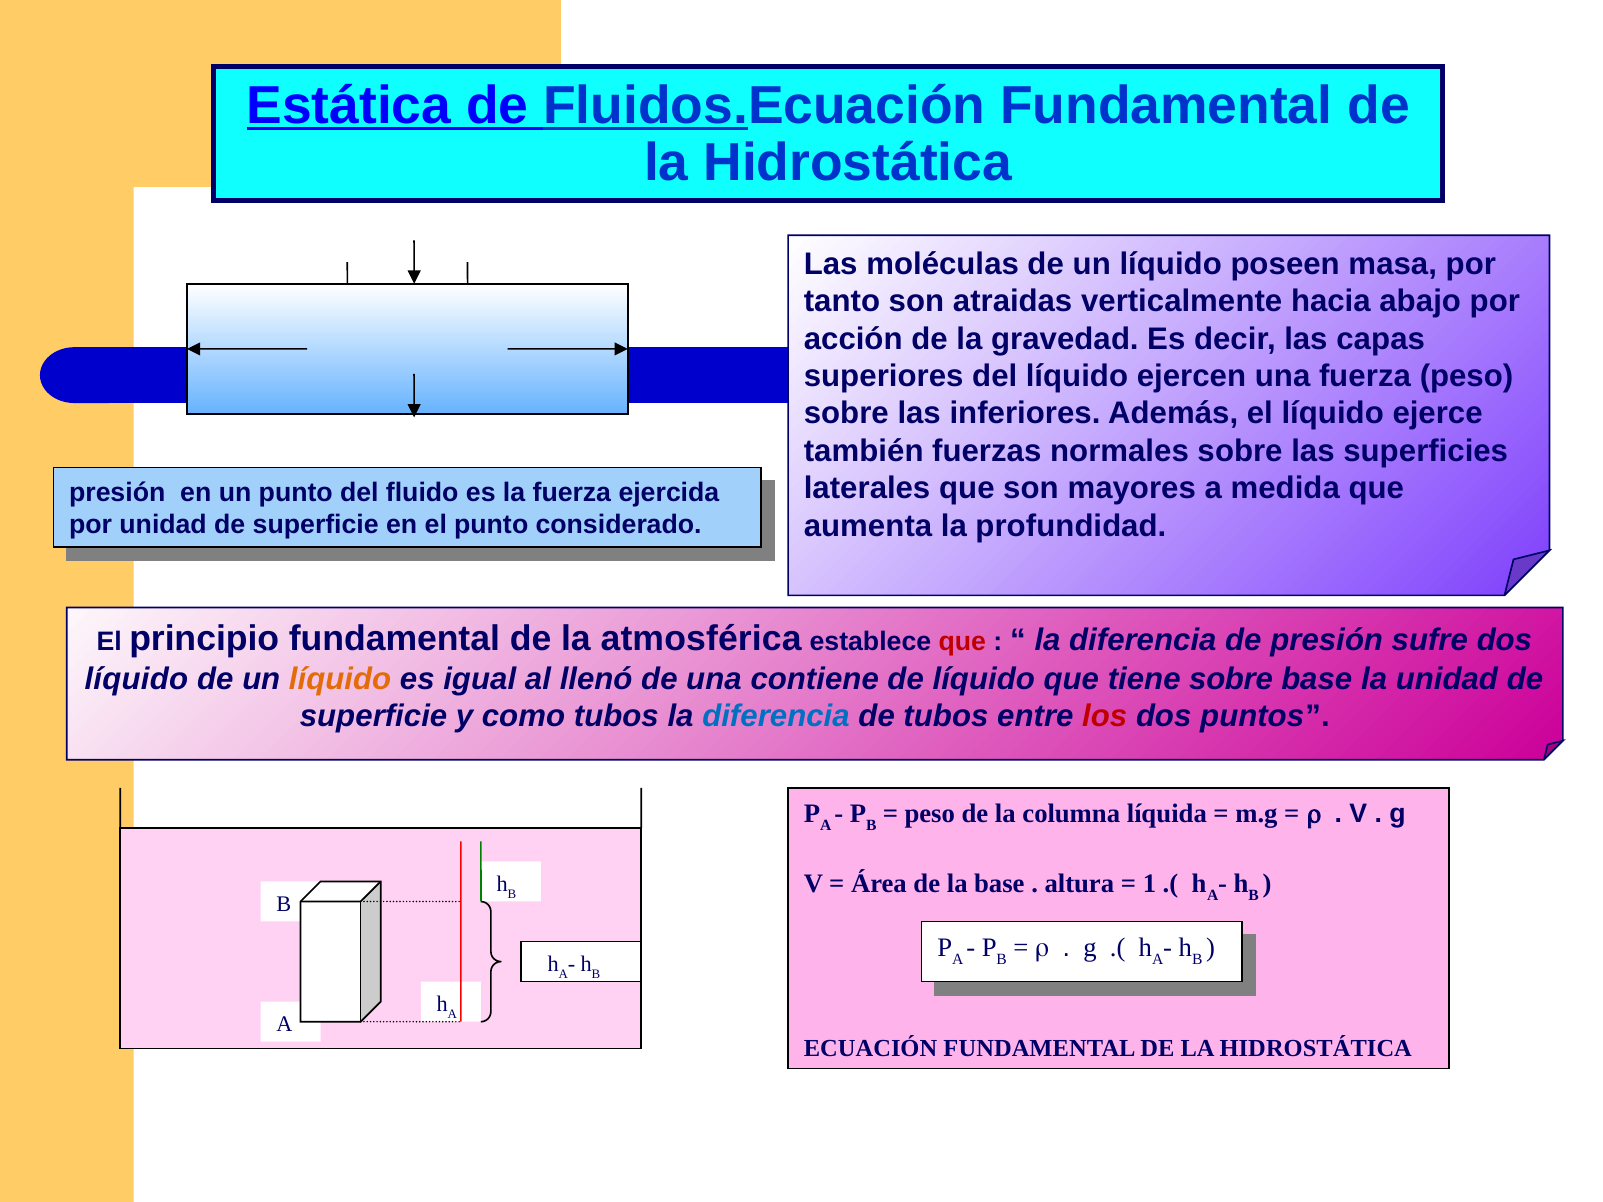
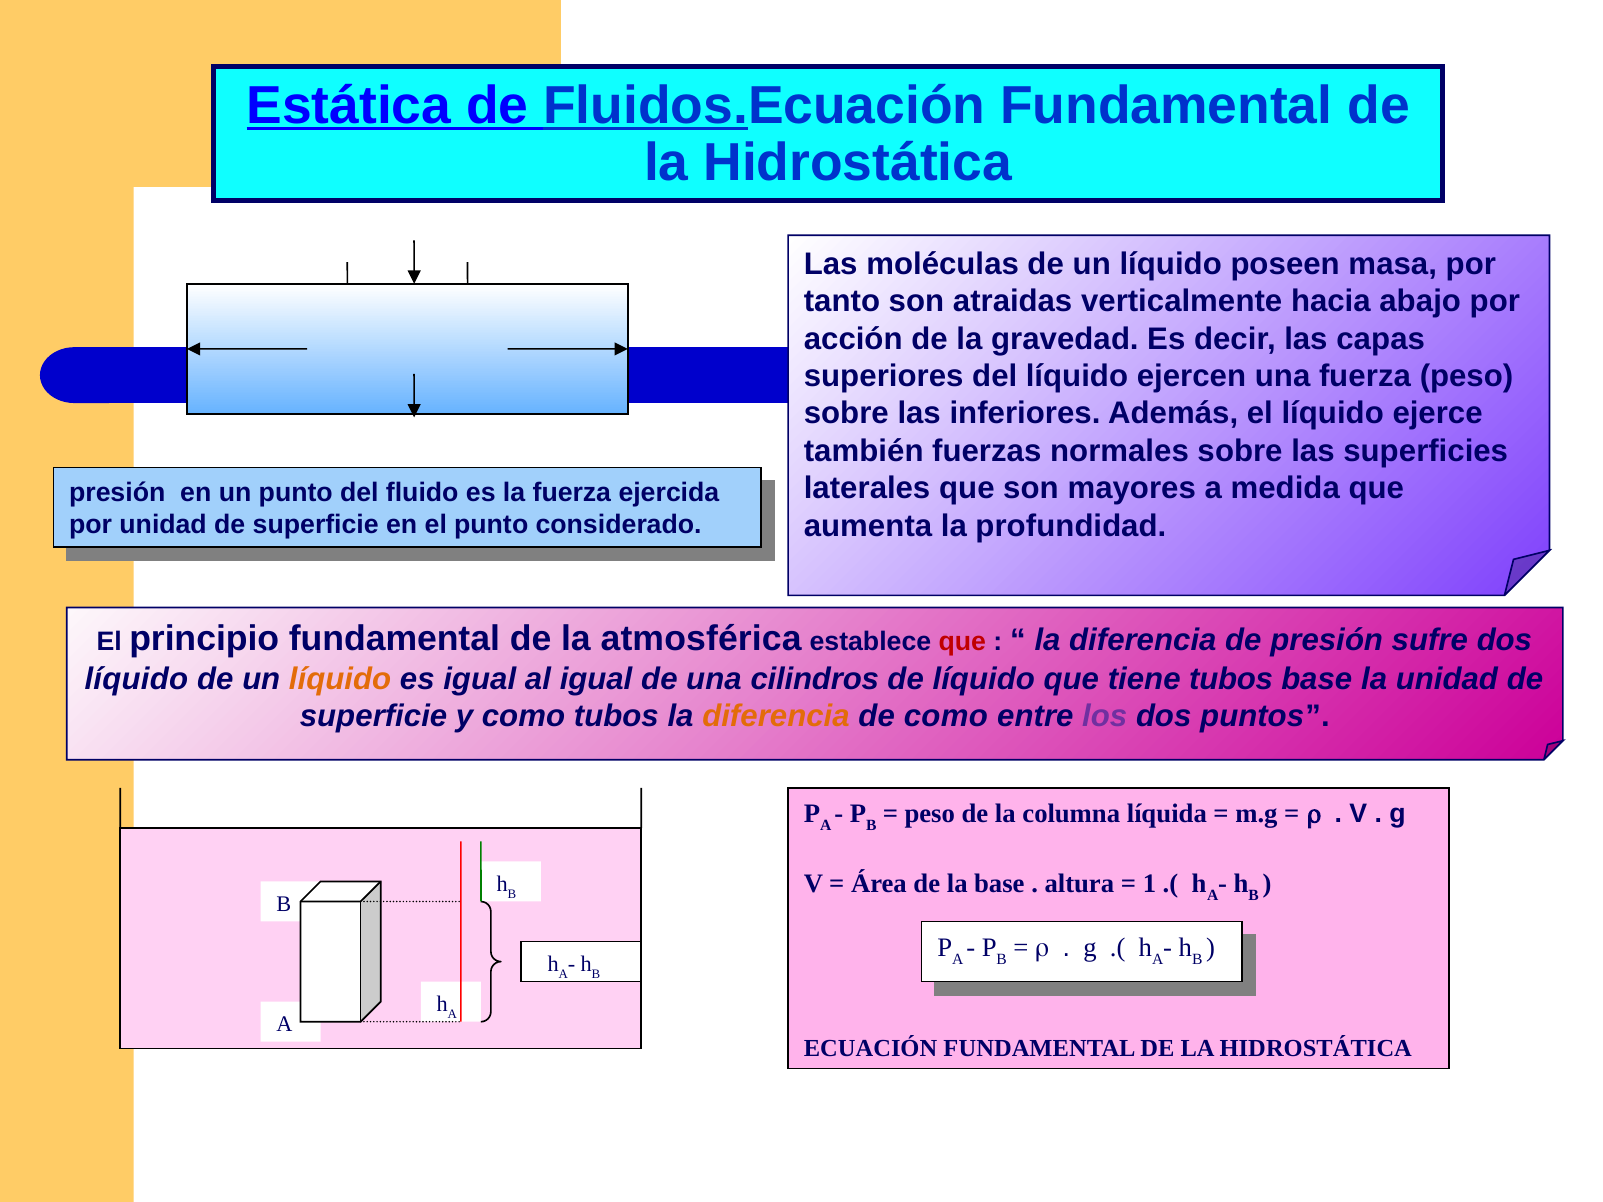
al llenó: llenó -> igual (596, 679)
contiene: contiene -> cilindros (815, 679)
tiene sobre: sobre -> tubos (1231, 679)
diferencia colour: blue -> orange (776, 716)
de tubos: tubos -> como (946, 716)
los colour: red -> purple (1105, 716)
